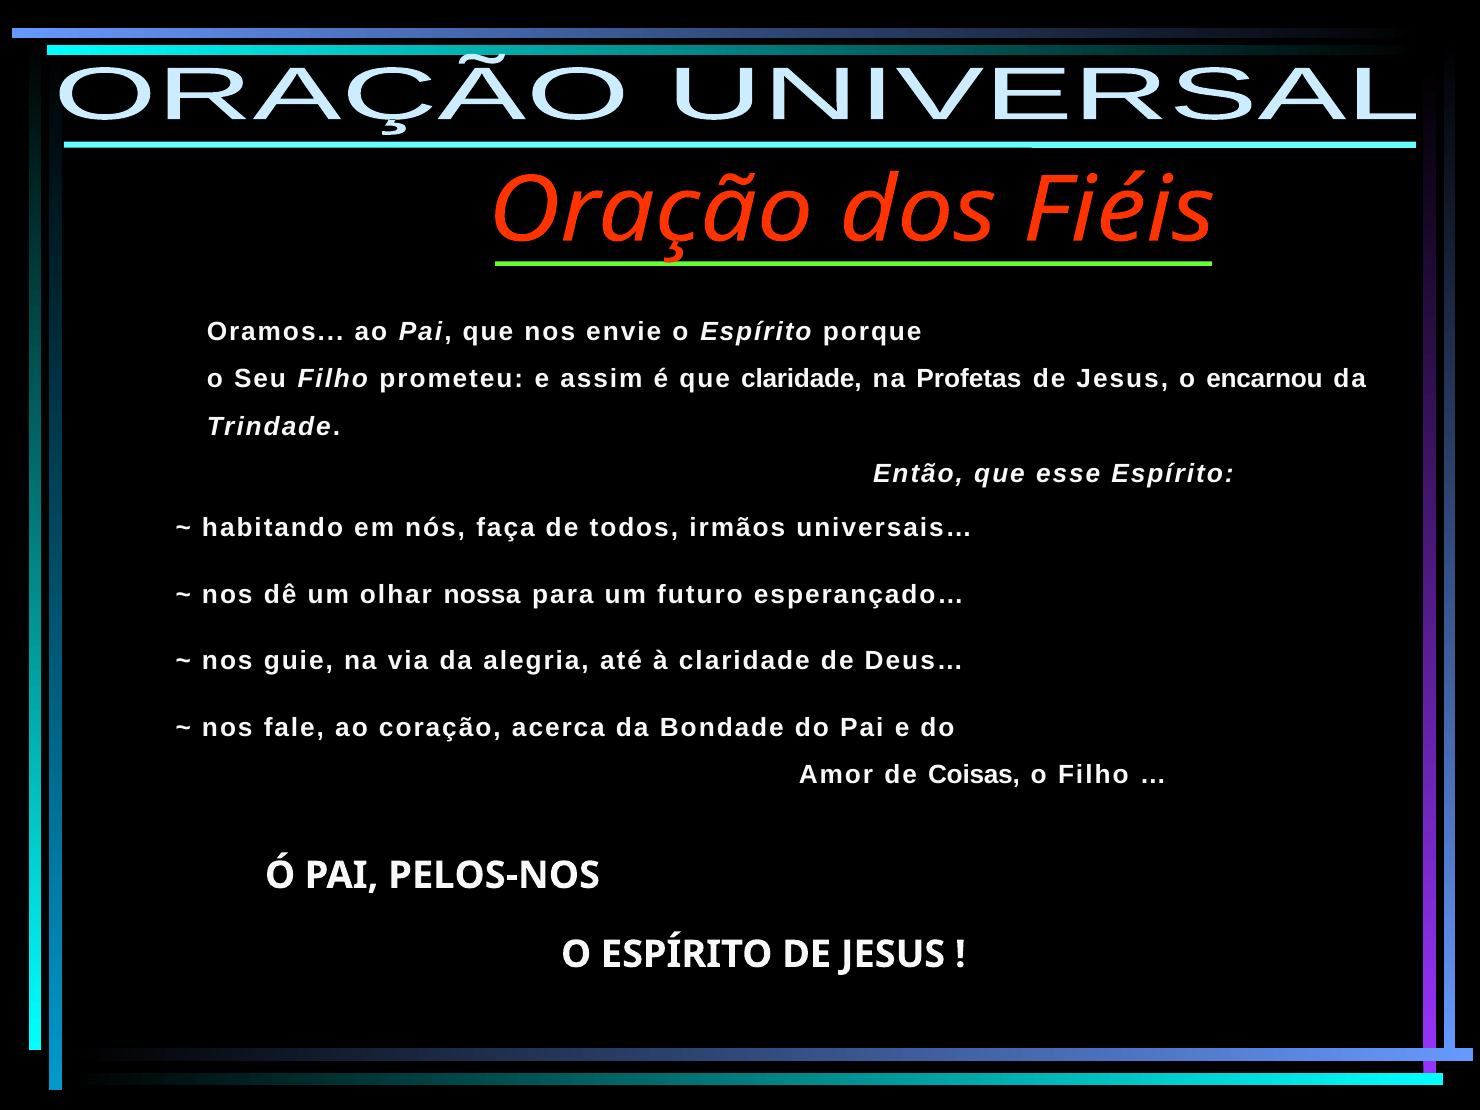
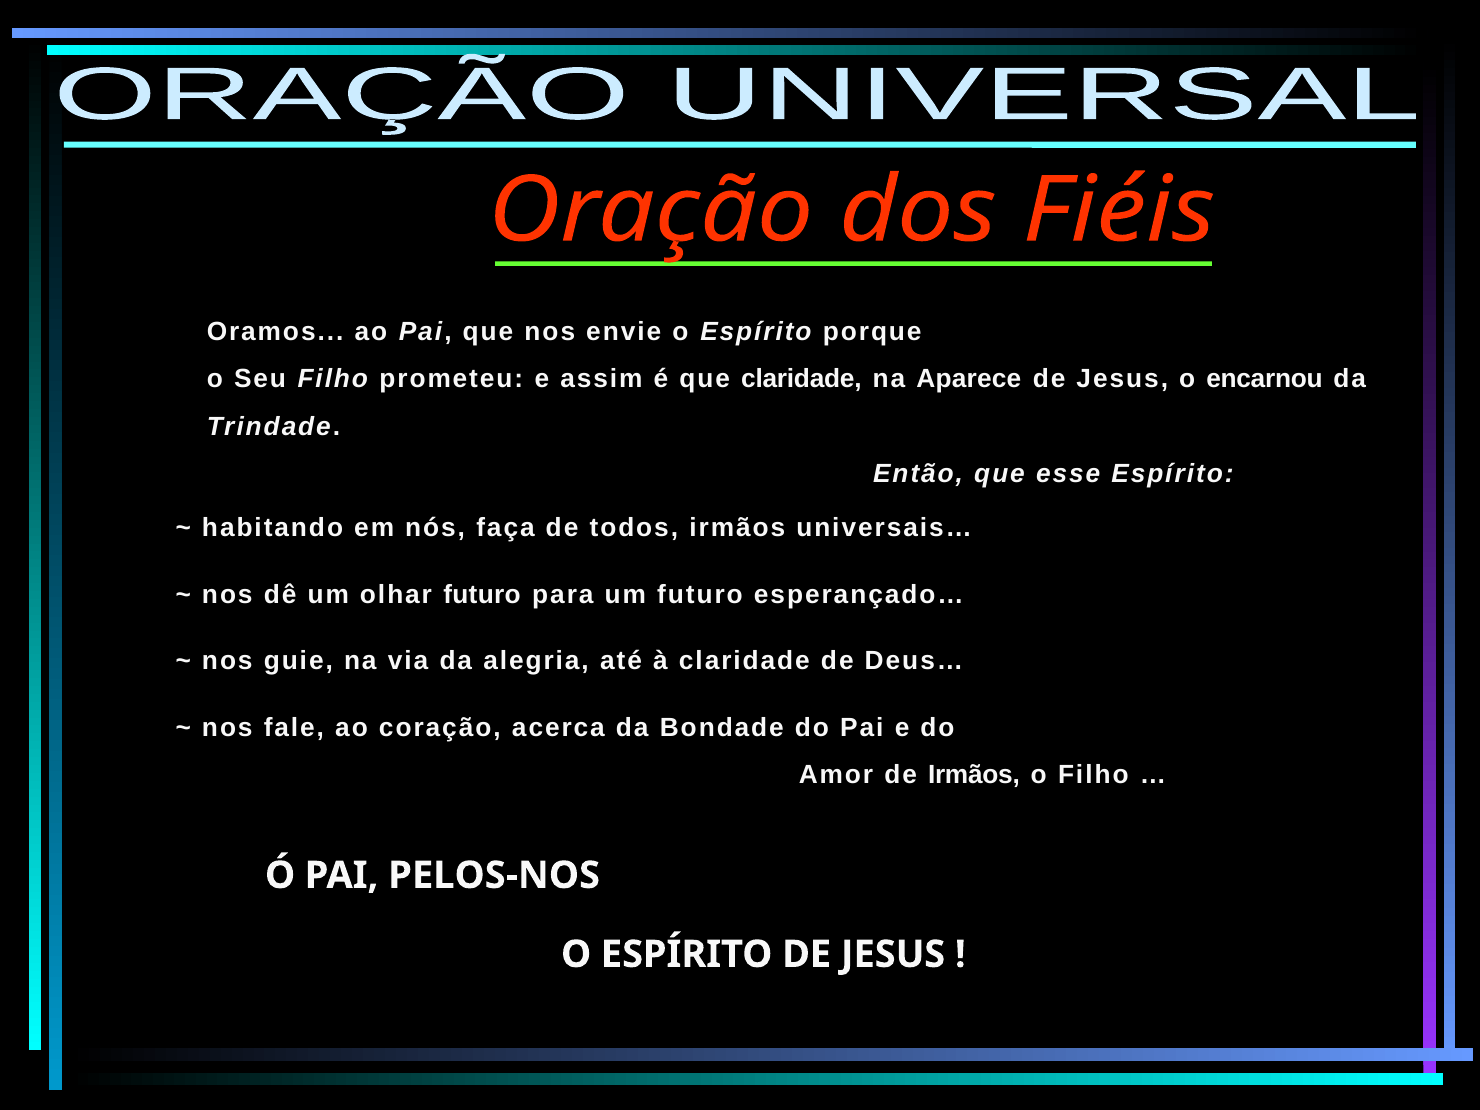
Profetas: Profetas -> Aparece (969, 379)
olhar nossa: nossa -> futuro (482, 595)
de Coisas: Coisas -> Irmãos (974, 775)
